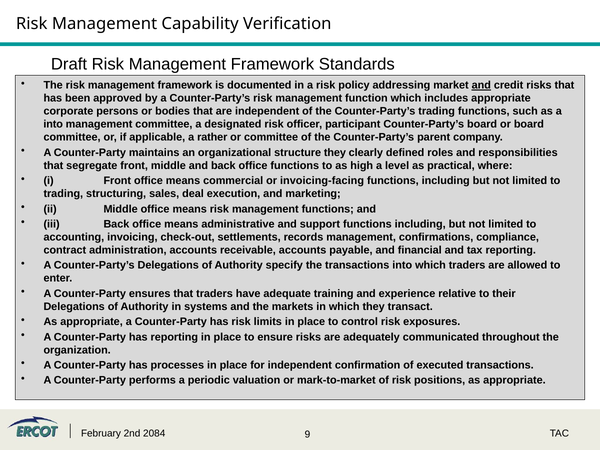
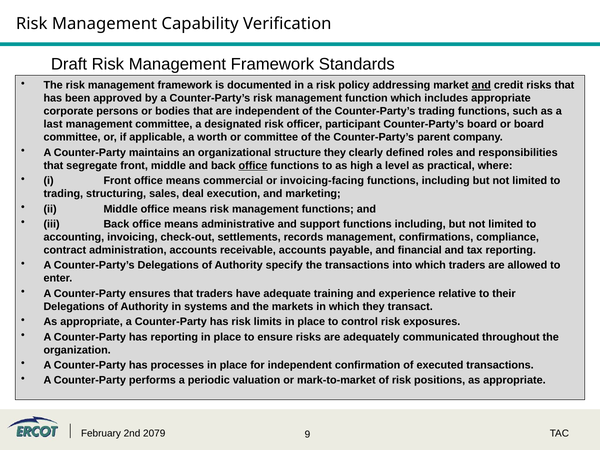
into: into -> last (53, 124)
rather: rather -> worth (212, 137)
office underline: none -> present (253, 166)
2084: 2084 -> 2079 (154, 433)
